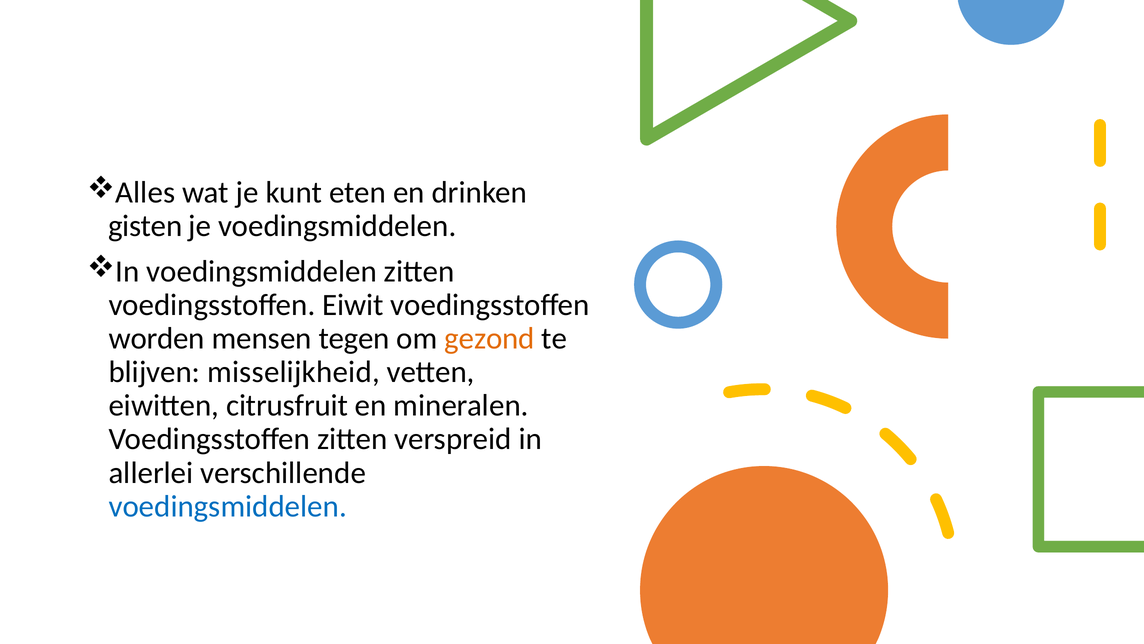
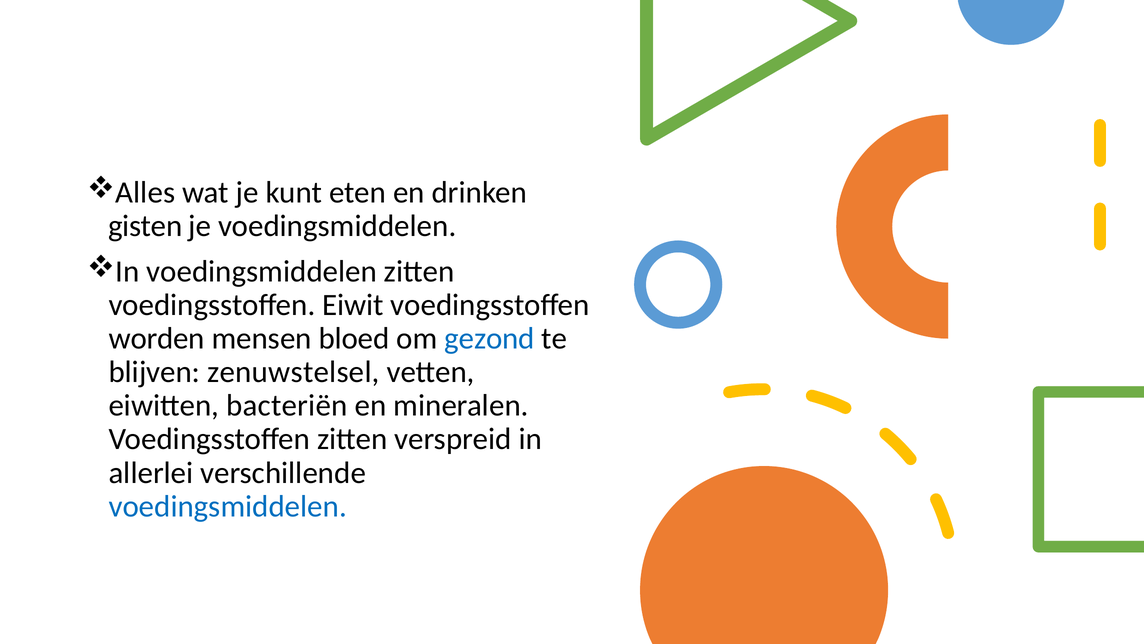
tegen: tegen -> bloed (354, 338)
gezond colour: orange -> blue (490, 338)
misselijkheid: misselijkheid -> zenuwstelsel (293, 372)
citrusfruit: citrusfruit -> bacteriën (287, 405)
